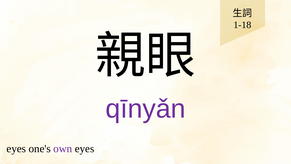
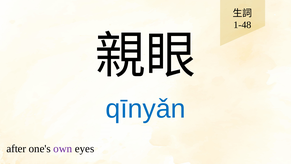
1-18: 1-18 -> 1-48 (242, 25)
qīnyǎn colour: purple -> blue (145, 109)
eyes: eyes -> after (16, 148)
